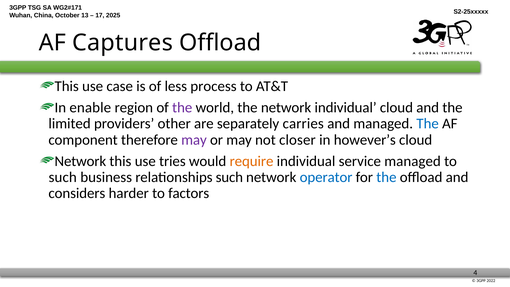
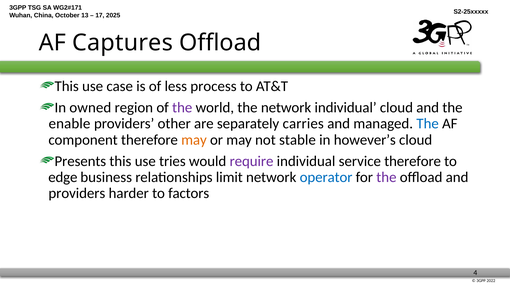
enable: enable -> owned (90, 108)
limited: limited -> enable (69, 124)
may colour: purple -> orange (194, 140)
closer: closer -> stable (297, 140)
Network: Network -> Presents (80, 161)
require colour: orange -> purple (251, 161)
service managed: managed -> therefore (413, 161)
such: such -> edge (63, 177)
relationships such: such -> limit (229, 177)
the colour: blue -> purple (386, 177)
considers: considers -> providers (77, 193)
